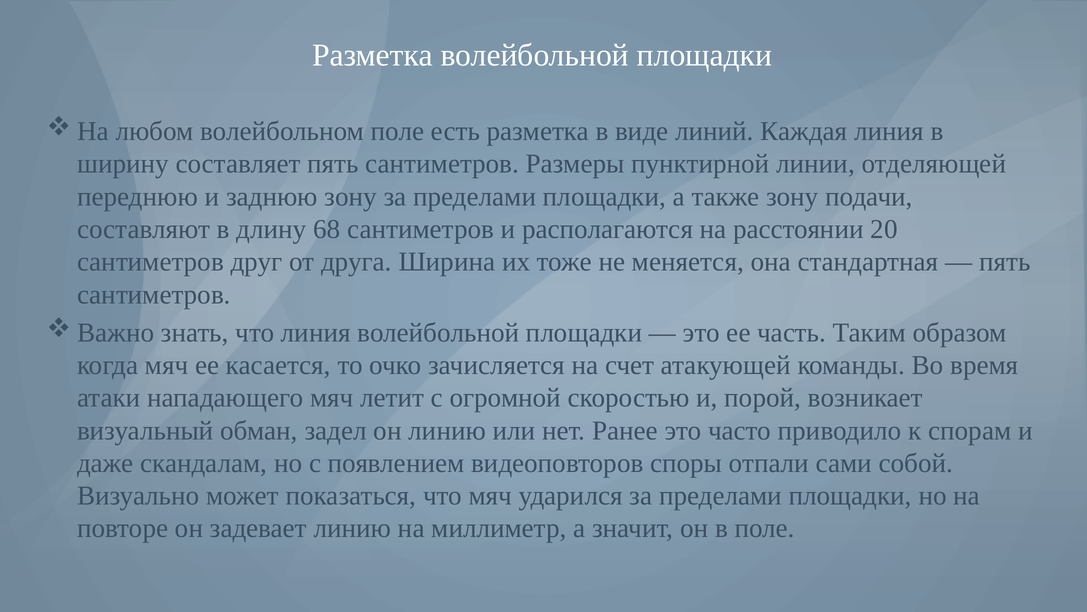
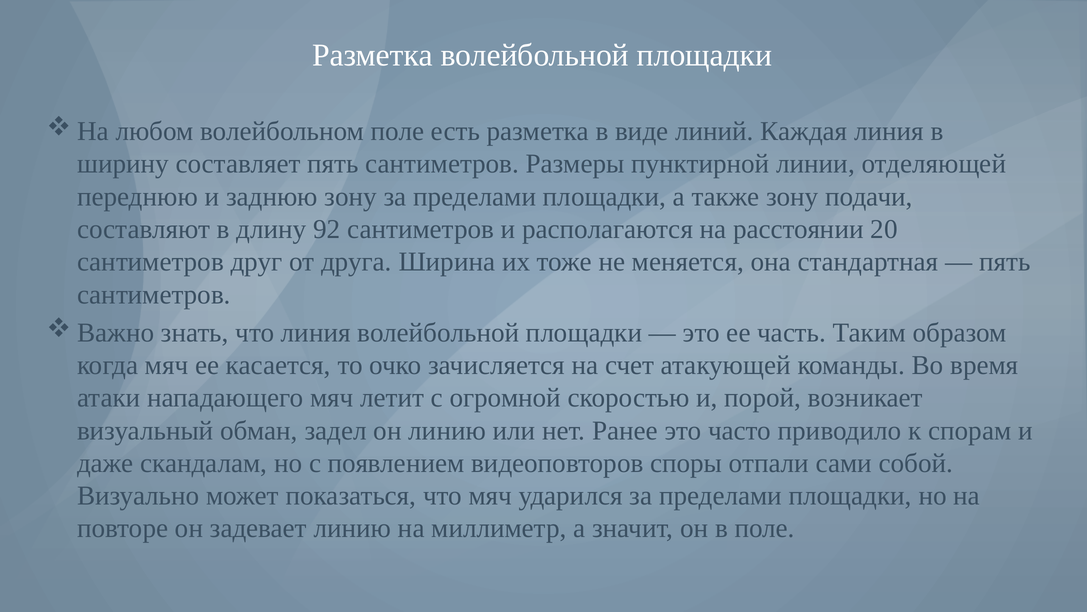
68: 68 -> 92 (327, 229)
